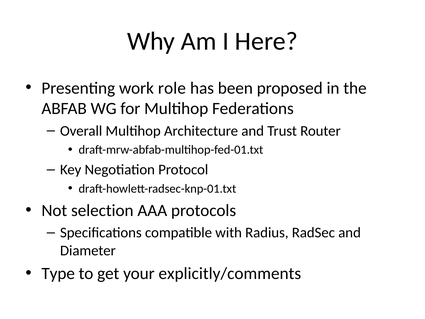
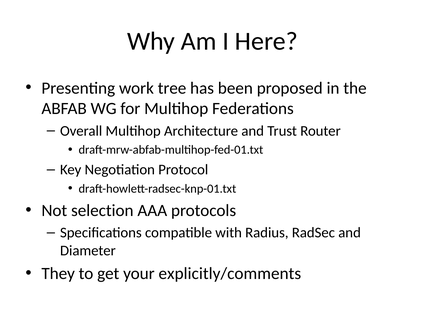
role: role -> tree (172, 88)
Type: Type -> They (58, 273)
